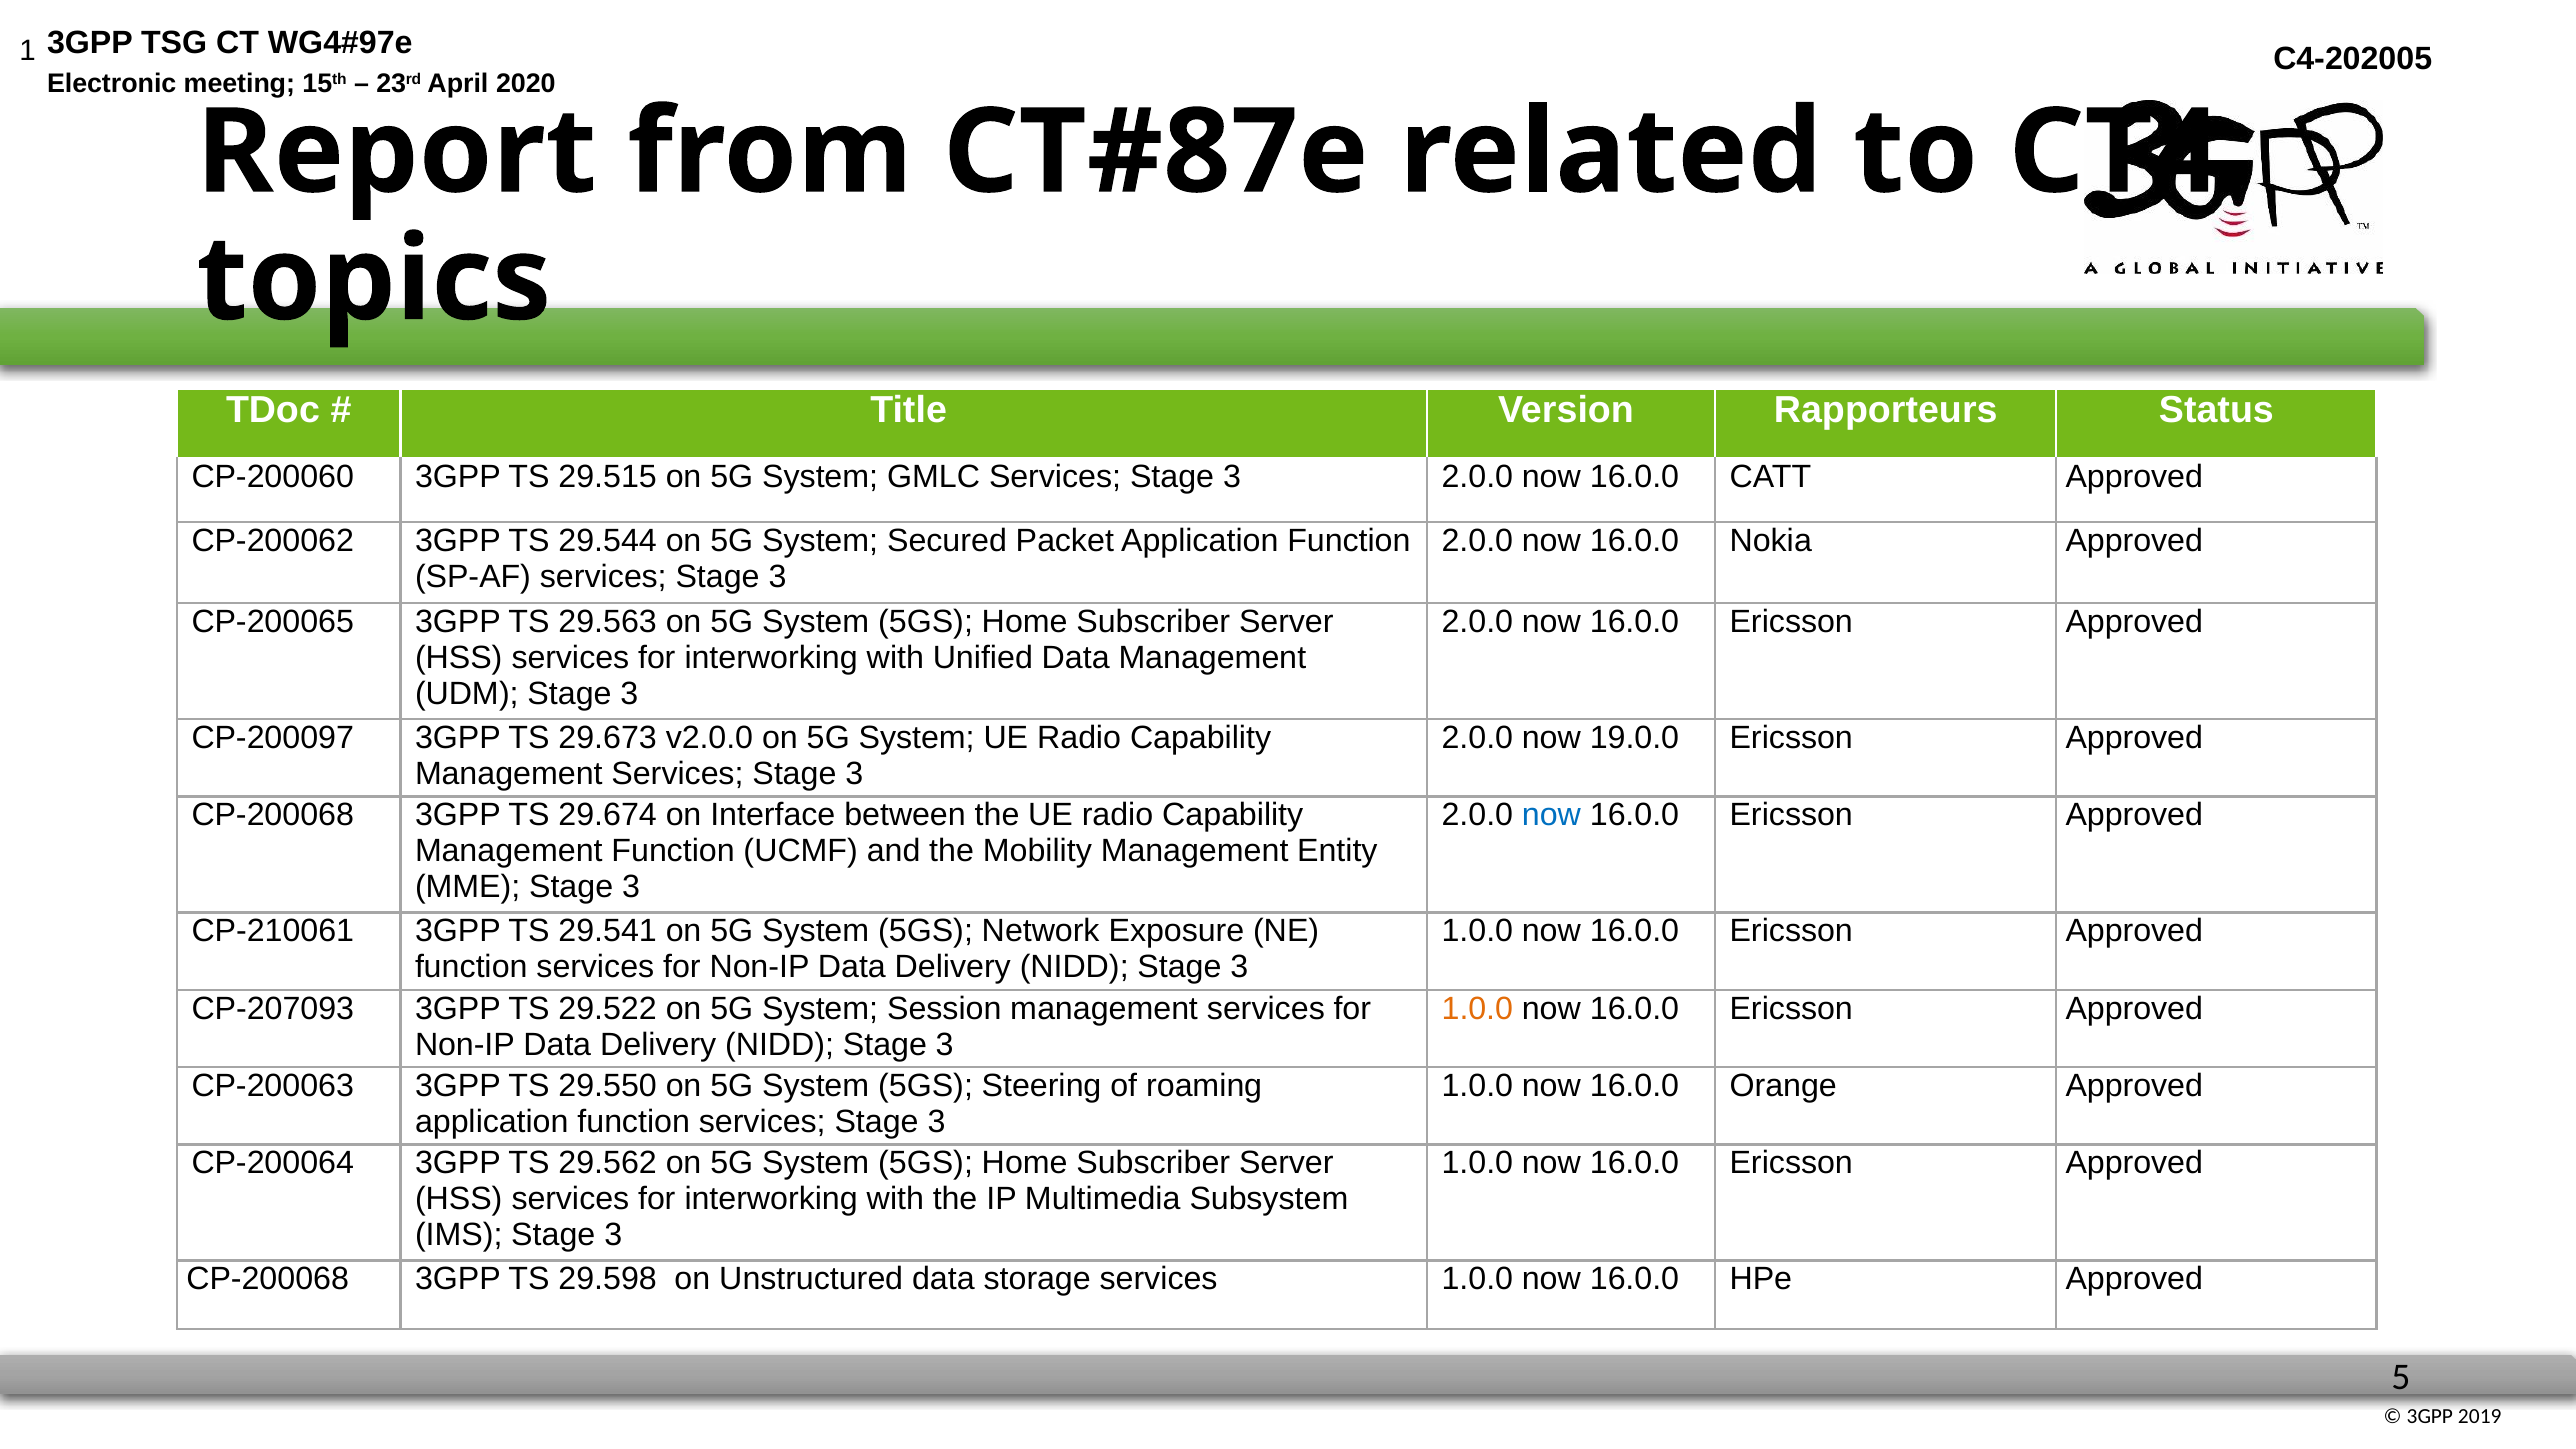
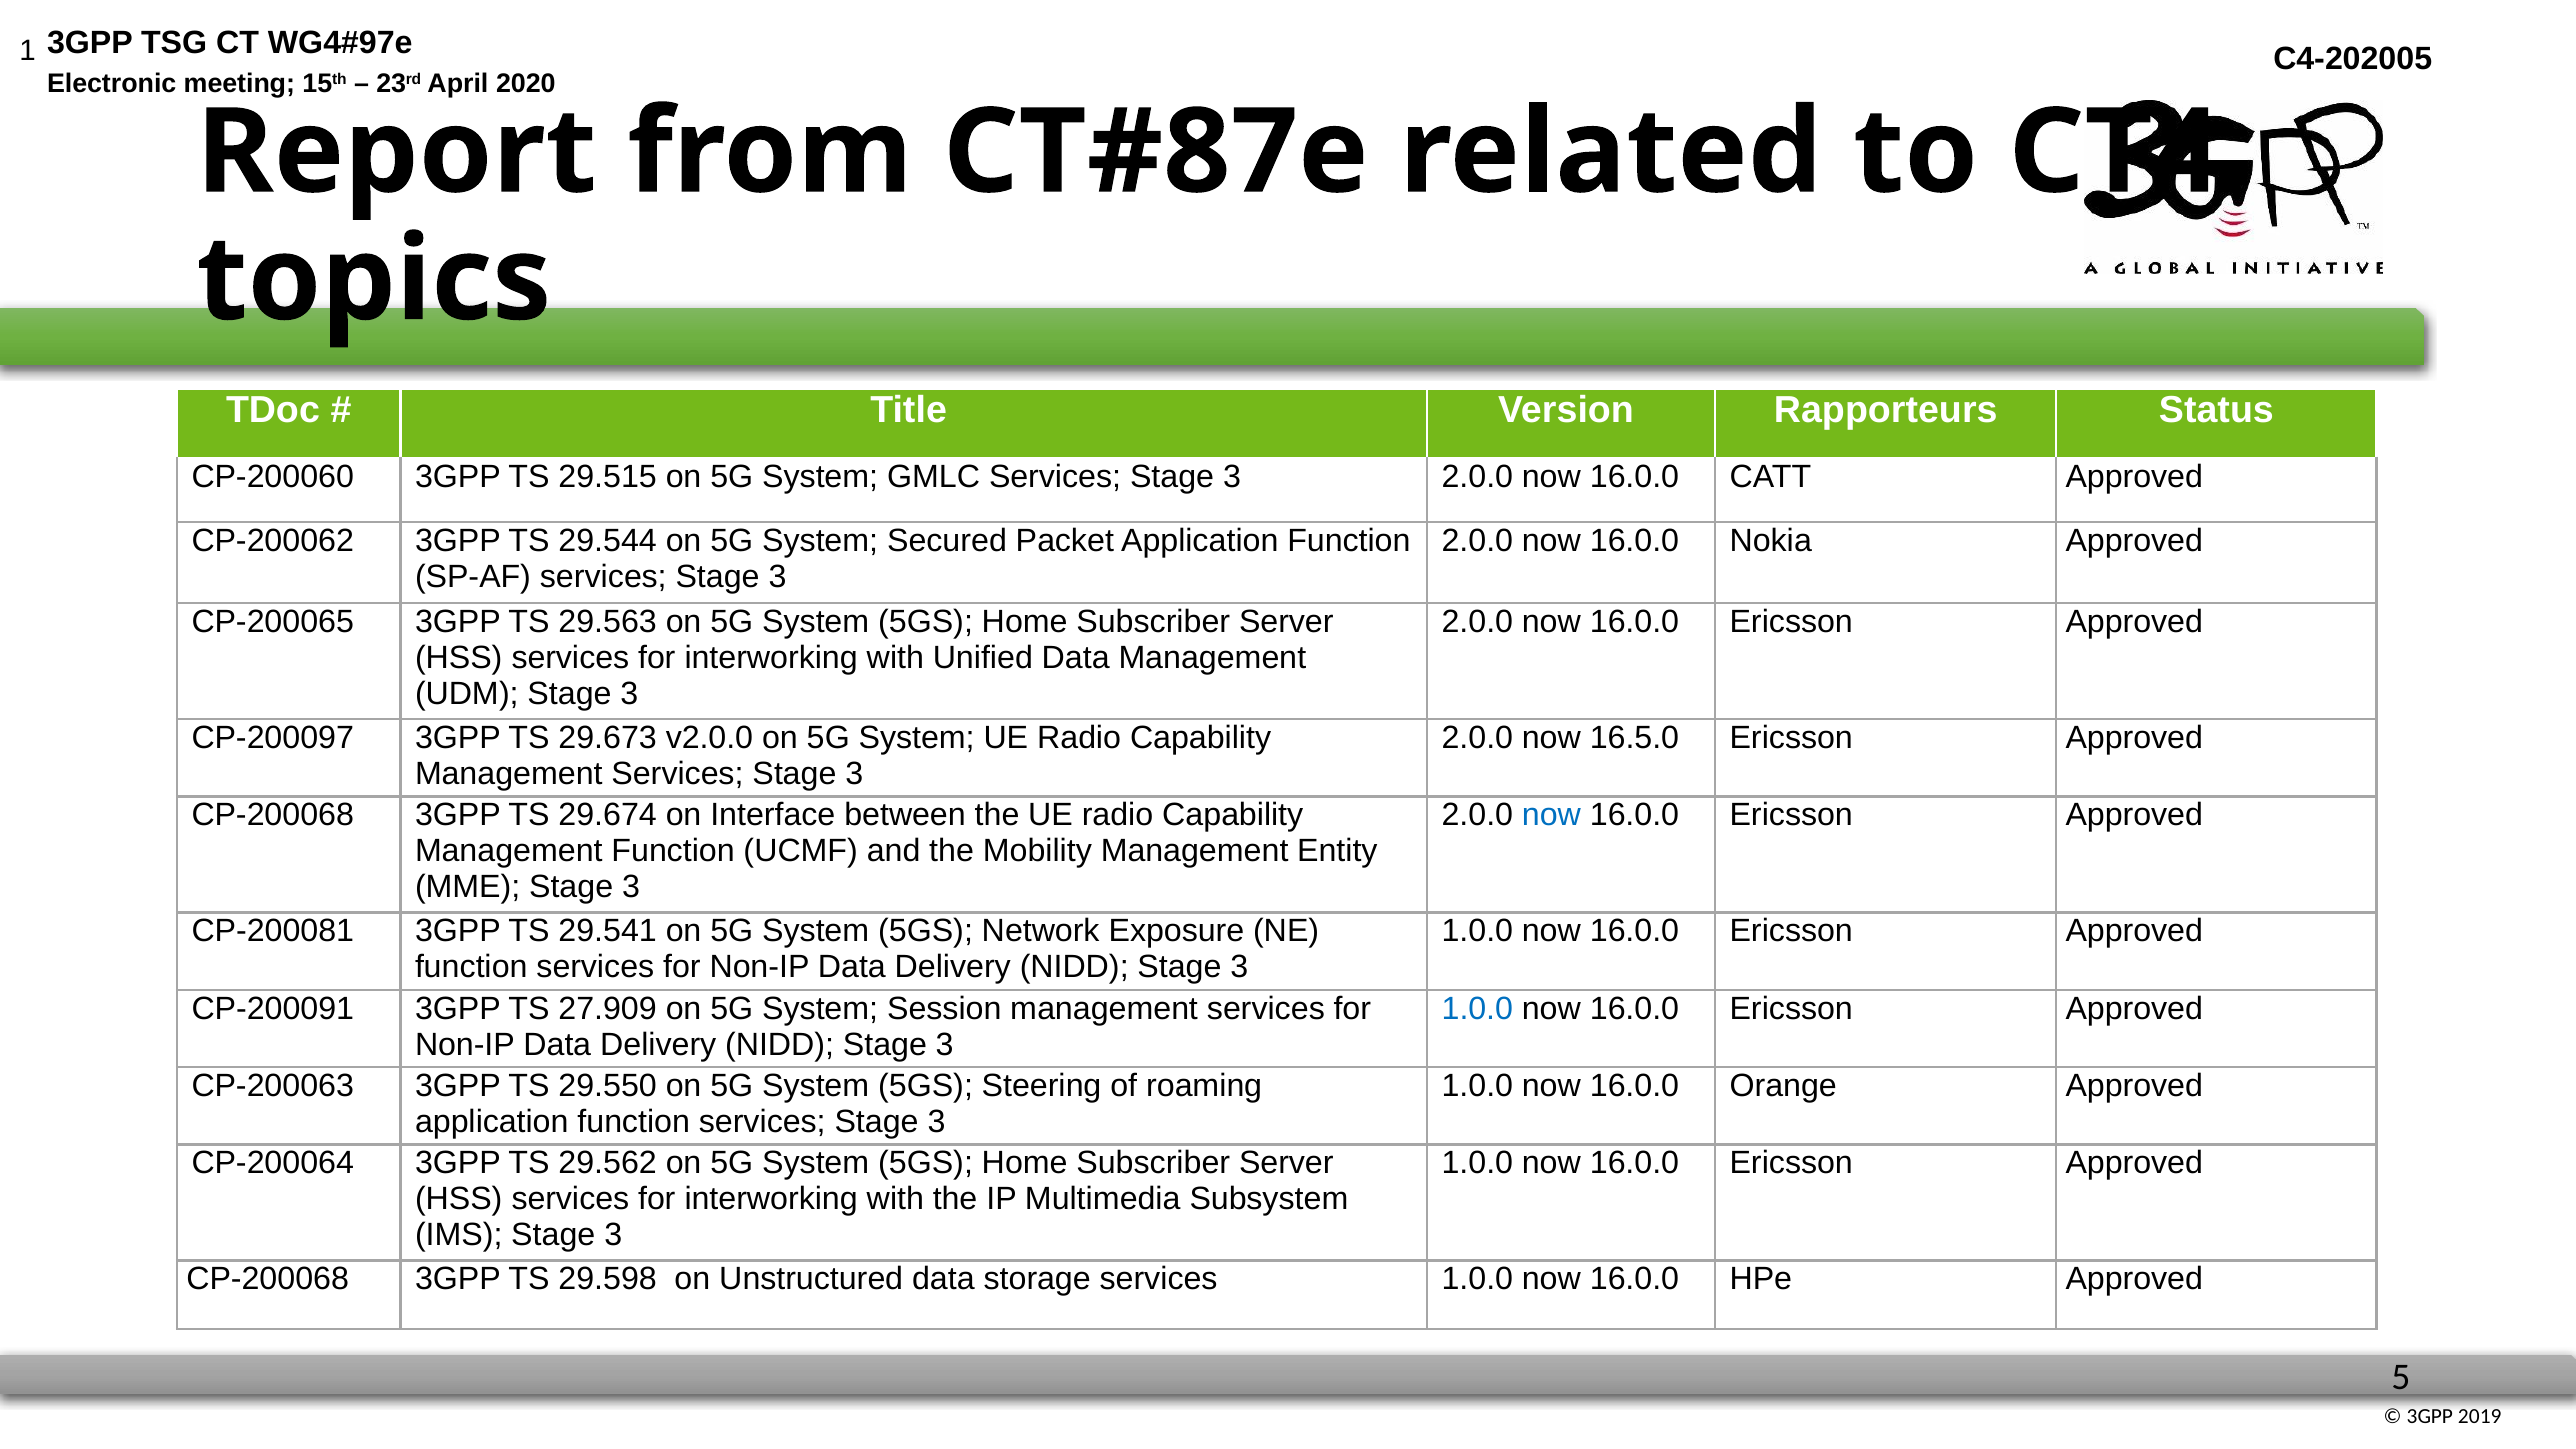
19.0.0: 19.0.0 -> 16.5.0 (1634, 738)
CP-210061: CP-210061 -> CP-200081 (273, 931)
CP-207093: CP-207093 -> CP-200091 (273, 1008)
29.522: 29.522 -> 27.909 (608, 1008)
1.0.0 colour: orange -> blue (1477, 1008)
